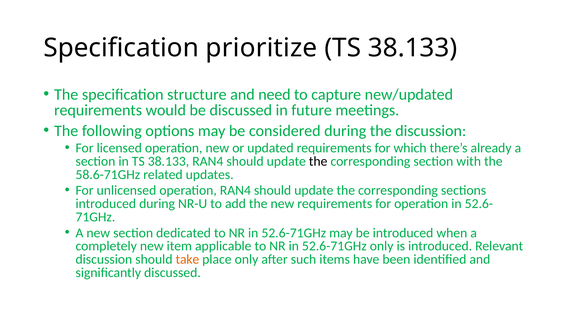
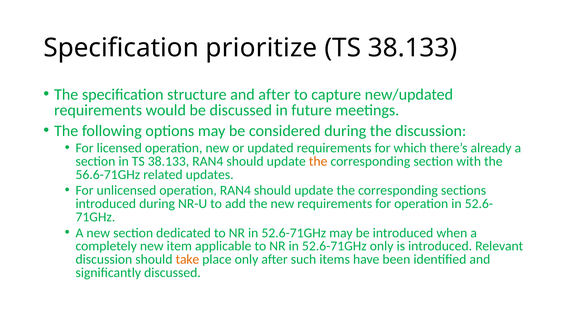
and need: need -> after (274, 95)
the colour: black -> orange (318, 162)
58.6-71GHz: 58.6-71GHz -> 56.6-71GHz (108, 175)
